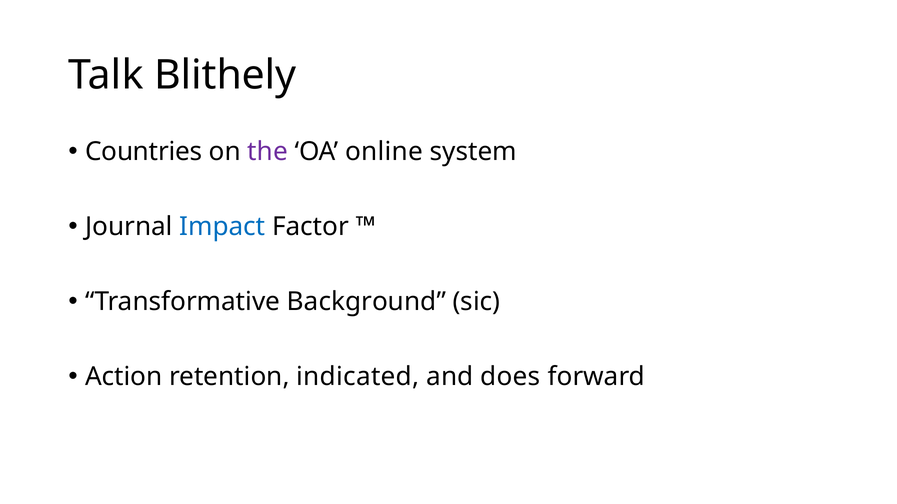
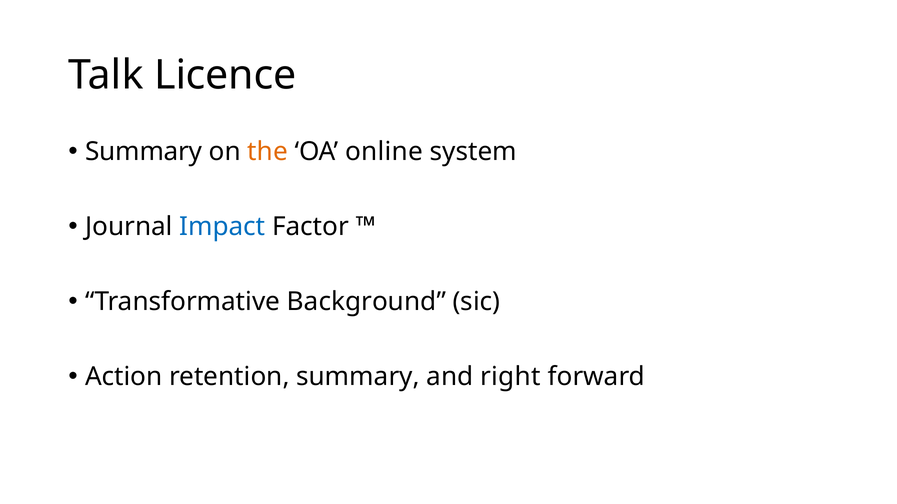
Blithely: Blithely -> Licence (225, 75)
Countries: Countries -> Summary (144, 152)
the colour: purple -> orange (268, 152)
retention indicated: indicated -> summary (358, 377)
does: does -> right (510, 377)
